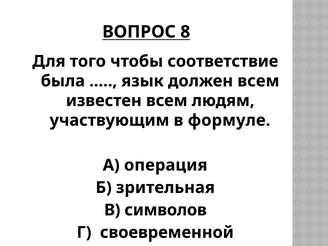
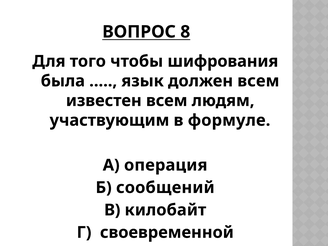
соответствие: соответствие -> шифрования (223, 61)
зрительная: зрительная -> сообщений (165, 188)
символов: символов -> килобайт (165, 210)
